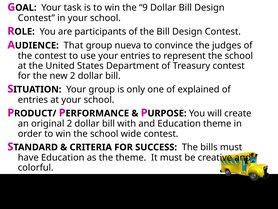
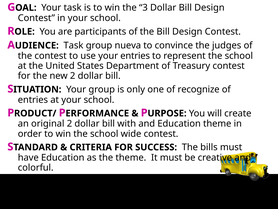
9: 9 -> 3 (143, 8)
AUDIENCE That: That -> Task (73, 45)
explained: explained -> recognize (199, 89)
